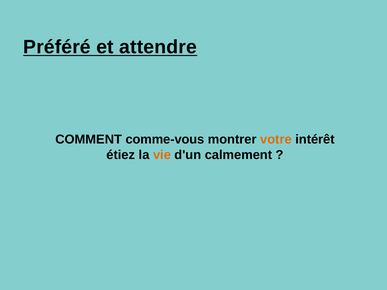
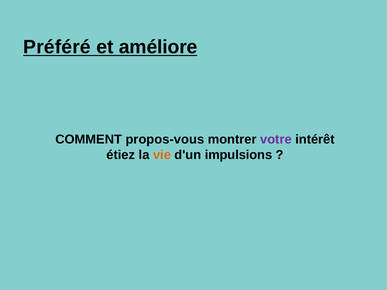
attendre: attendre -> améliore (158, 47)
comme-vous: comme-vous -> propos-vous (165, 140)
votre colour: orange -> purple (276, 140)
calmement: calmement -> impulsions (238, 155)
